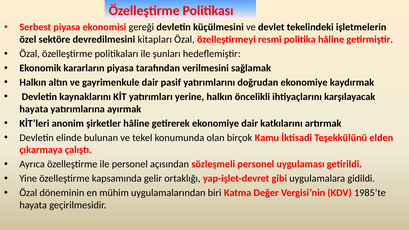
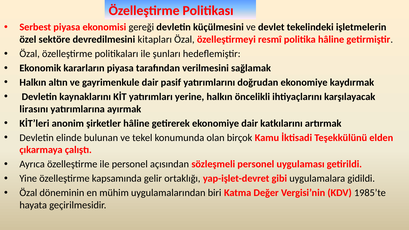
hayata: hayata -> lirasını (34, 109)
